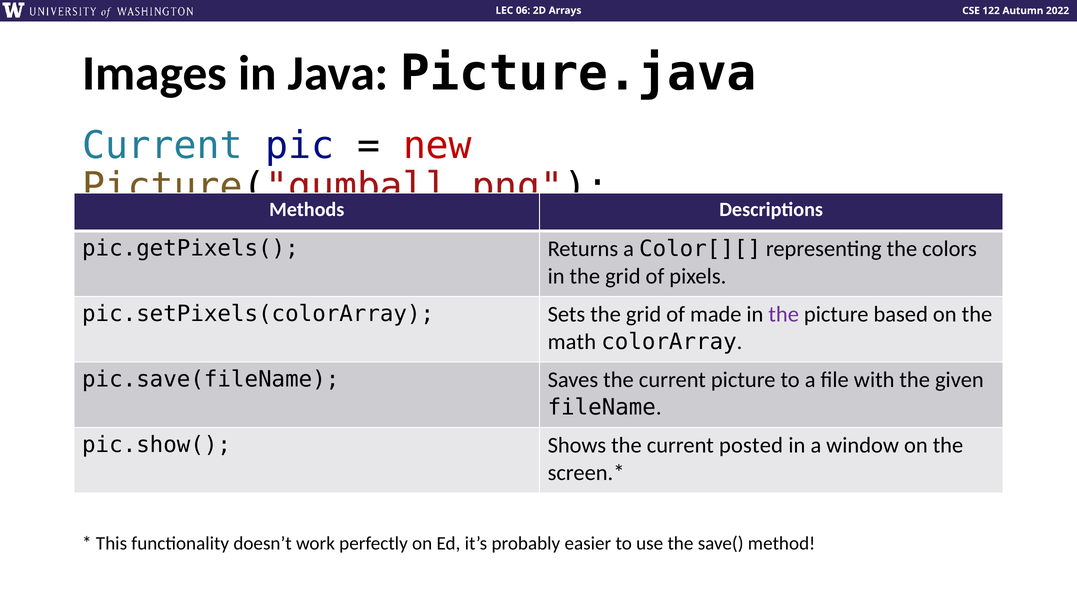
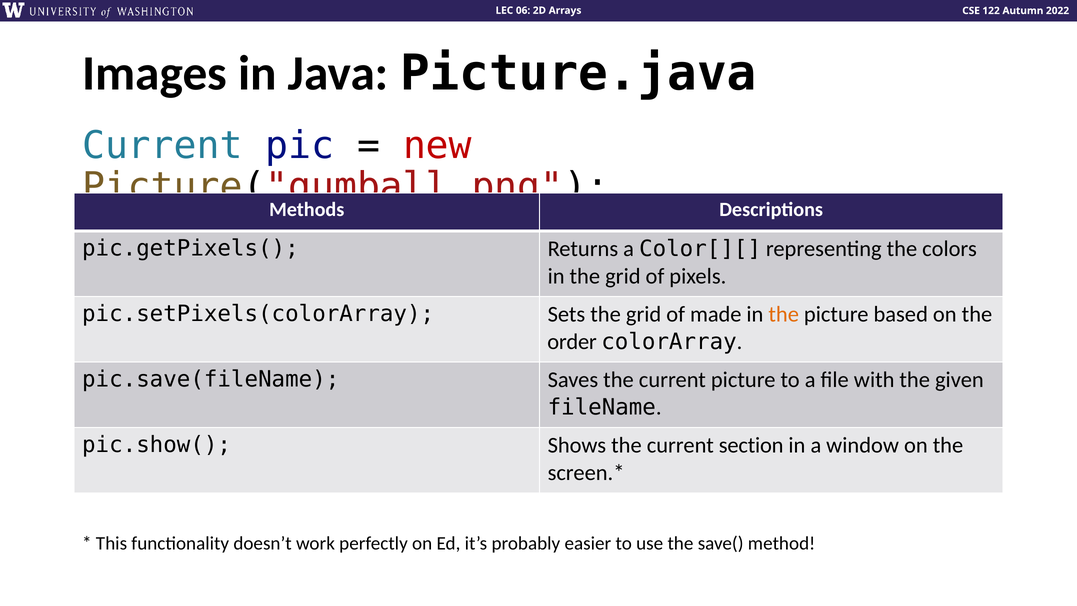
the colour: purple -> orange (784, 314)
math: math -> order (572, 342)
posted: posted -> section (751, 445)
